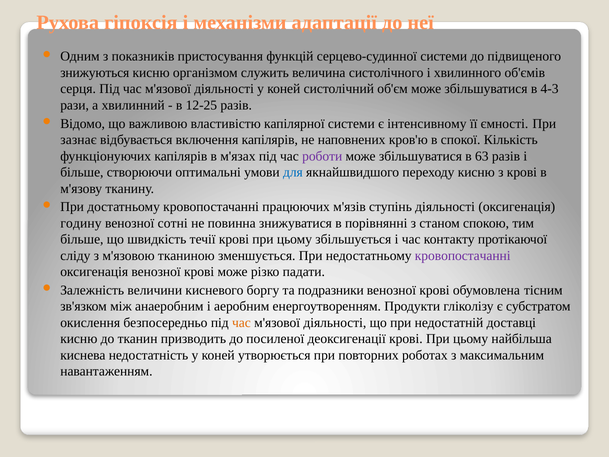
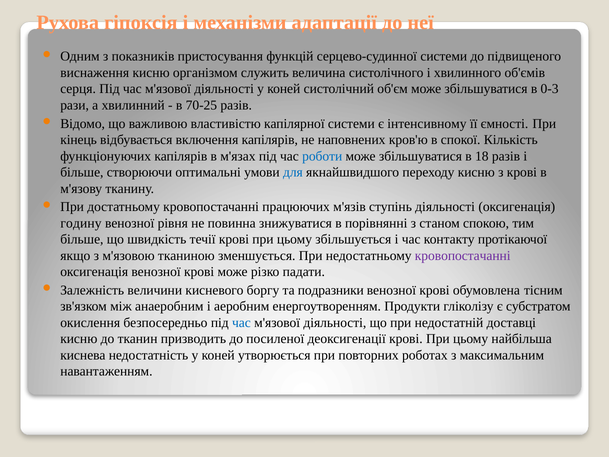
знижуються: знижуються -> виснаження (95, 73)
4-3: 4-3 -> 0-3 (550, 89)
12-25: 12-25 -> 70-25 (201, 105)
зазнає: зазнає -> кінець (79, 140)
роботи colour: purple -> blue (322, 156)
63: 63 -> 18 (482, 156)
сотні: сотні -> рівня (173, 223)
сліду: сліду -> якщо (75, 255)
час colour: orange -> blue (241, 323)
